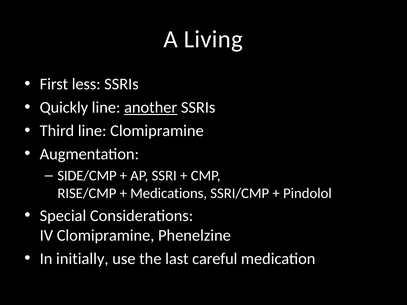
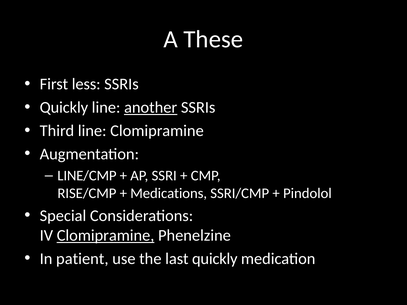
Living: Living -> These (213, 39)
SIDE/CMP: SIDE/CMP -> LINE/CMP (87, 176)
Clomipramine underline: none -> present (106, 236)
initially: initially -> patient (82, 259)
last careful: careful -> quickly (215, 259)
